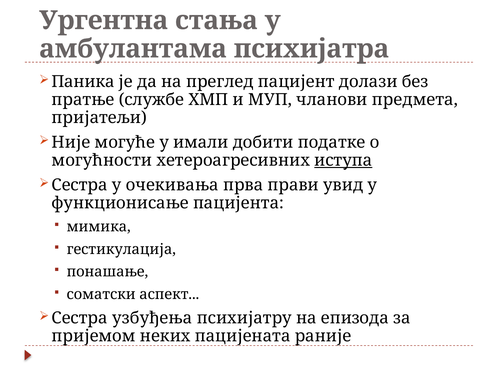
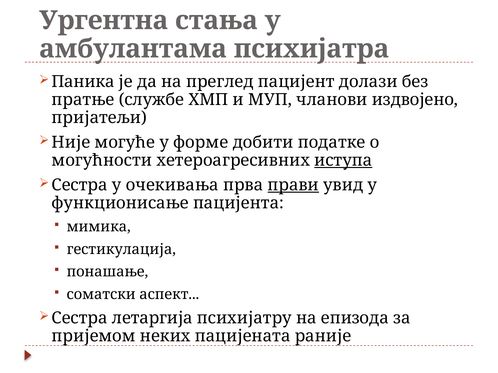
предмета: предмета -> издвојено (415, 100)
имали: имали -> форме (201, 143)
прави underline: none -> present (293, 185)
узбуђења: узбуђења -> летаргија (152, 319)
